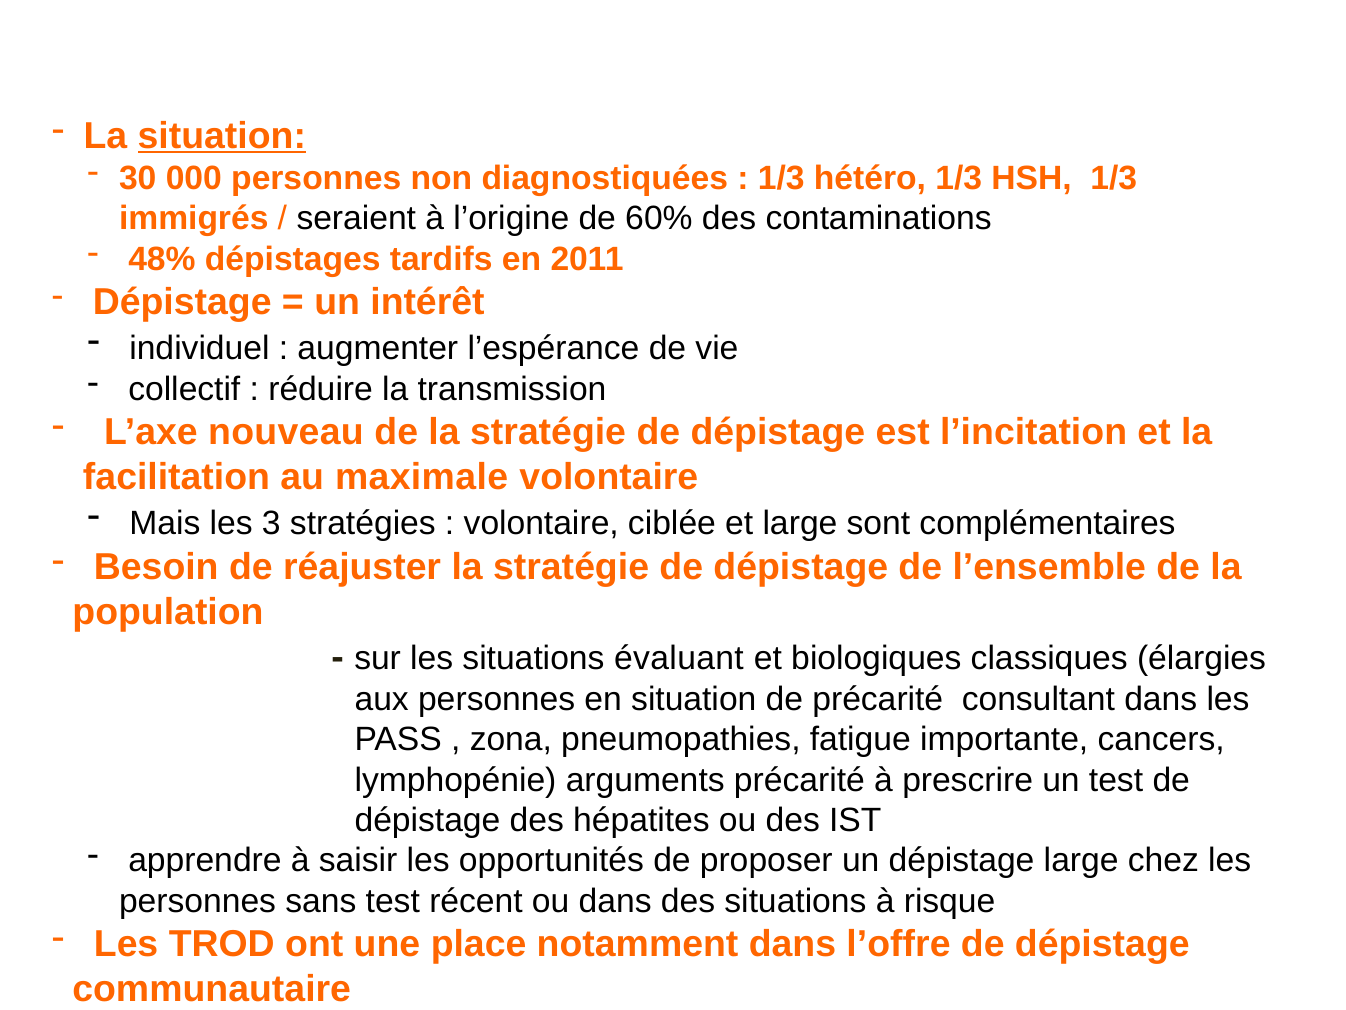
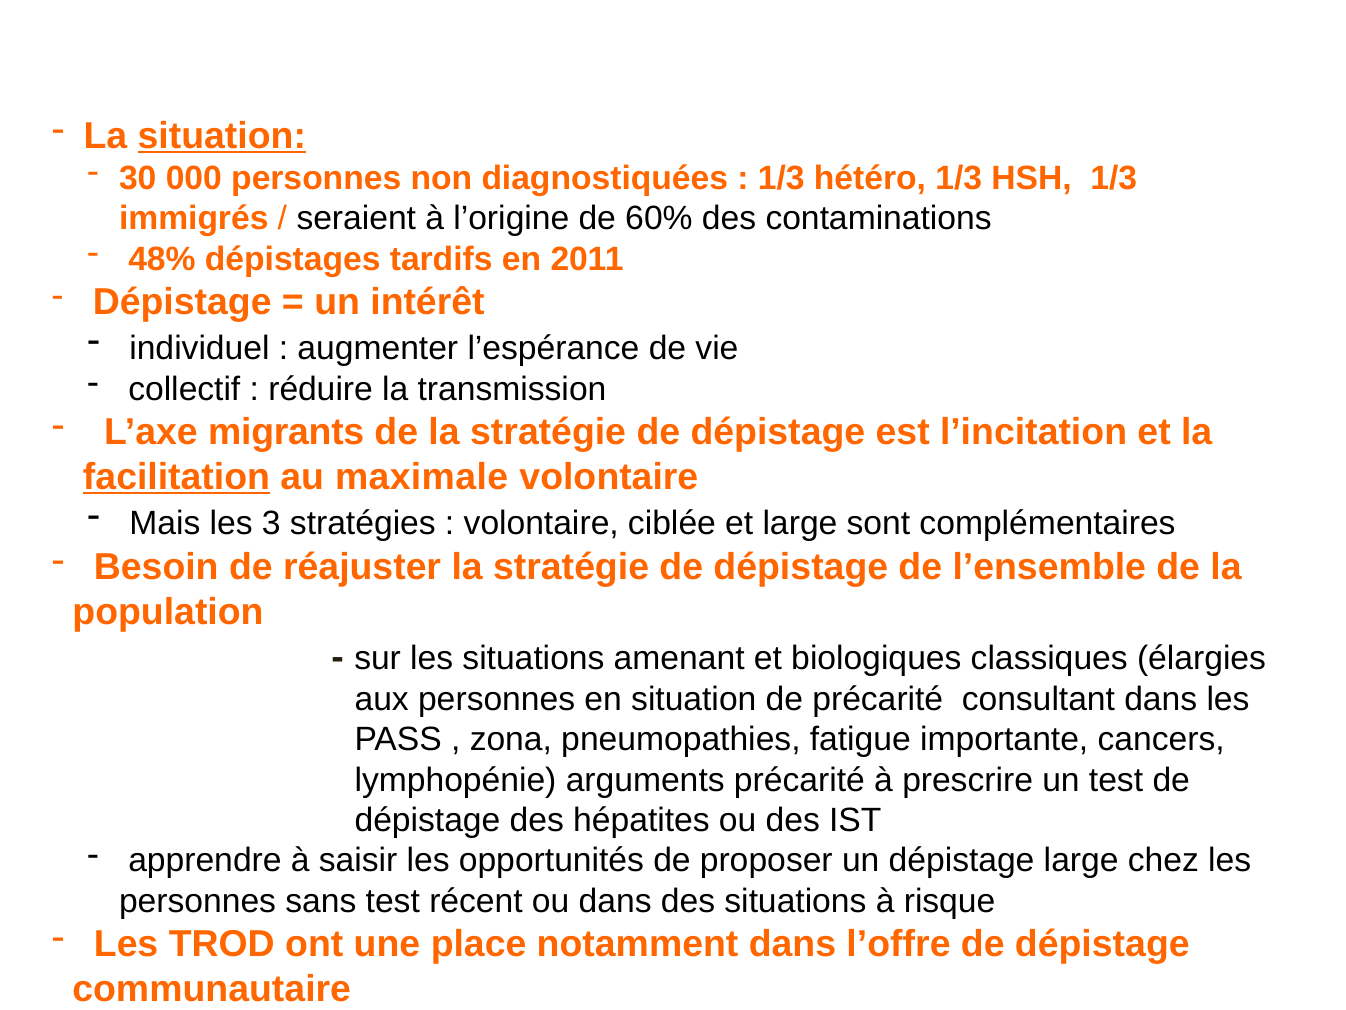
nouveau: nouveau -> migrants (286, 432)
facilitation underline: none -> present (176, 477)
évaluant: évaluant -> amenant (679, 658)
